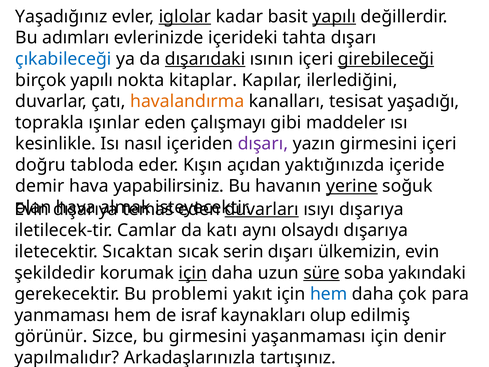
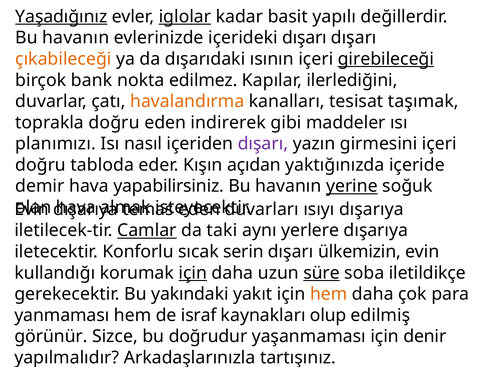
Yaşadığınız underline: none -> present (61, 17)
yapılı underline: present -> none (334, 17)
adımları: adımları -> havanın (76, 38)
içerideki tahta: tahta -> dışarı (304, 38)
çıkabileceği colour: blue -> orange (63, 59)
dışarıdaki underline: present -> none (205, 59)
birçok yapılı: yapılı -> bank (92, 80)
kitaplar: kitaplar -> edilmez (203, 80)
yaşadığı: yaşadığı -> taşımak (423, 101)
toprakla ışınlar: ışınlar -> doğru (114, 122)
çalışmayı: çalışmayı -> indirerek (228, 122)
kesinlikle: kesinlikle -> planımızı (56, 144)
duvarları underline: present -> none (262, 209)
Camlar underline: none -> present (147, 230)
katı: katı -> taki (222, 230)
olsaydı: olsaydı -> yerlere (310, 230)
Sıcaktan: Sıcaktan -> Konforlu (138, 251)
şekildedir: şekildedir -> kullandığı (55, 273)
yakındaki: yakındaki -> iletildikçe (427, 273)
problemi: problemi -> yakındaki (190, 294)
hem colour: blue -> orange (329, 294)
bu girmesini: girmesini -> doğrudur (208, 336)
